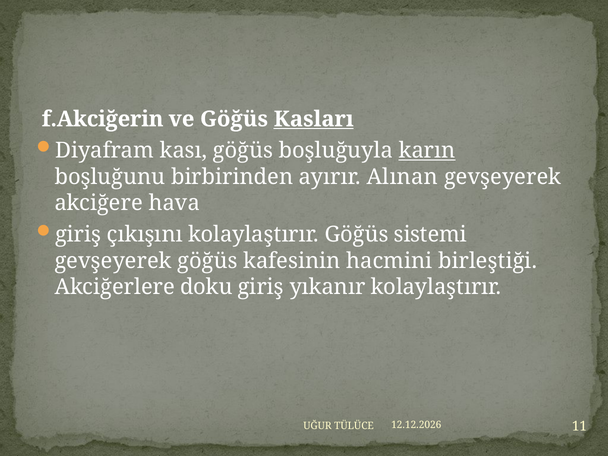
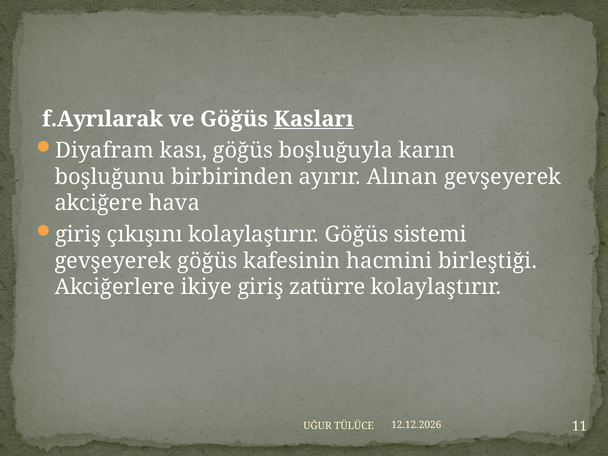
f.Akciğerin: f.Akciğerin -> f.Ayrılarak (103, 119)
karın underline: present -> none (427, 150)
doku: doku -> ikiye (206, 287)
yıkanır: yıkanır -> zatürre (328, 287)
